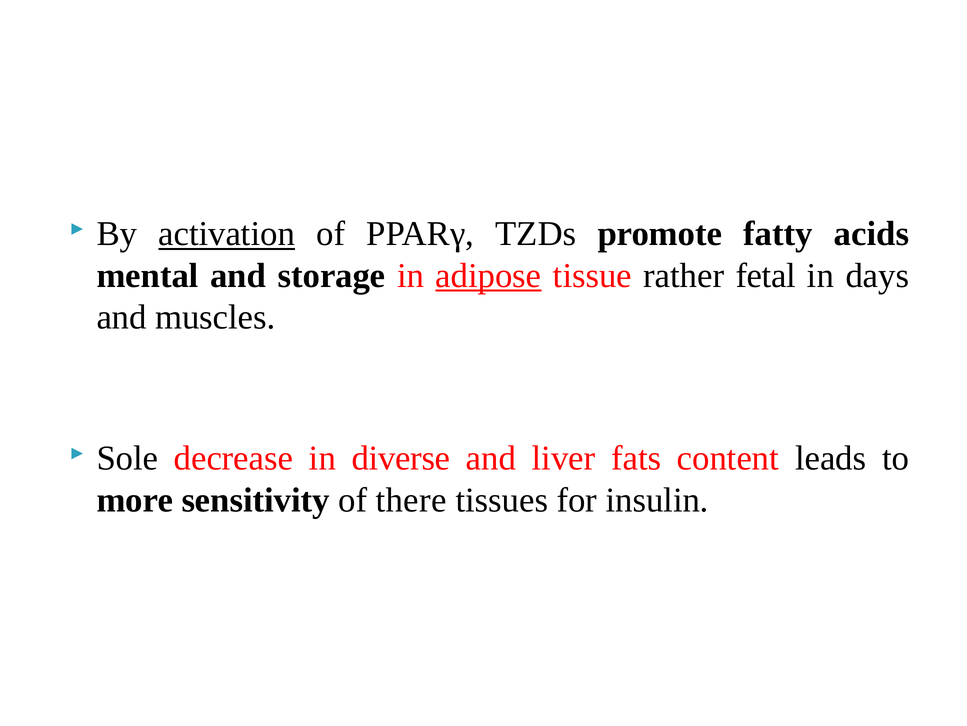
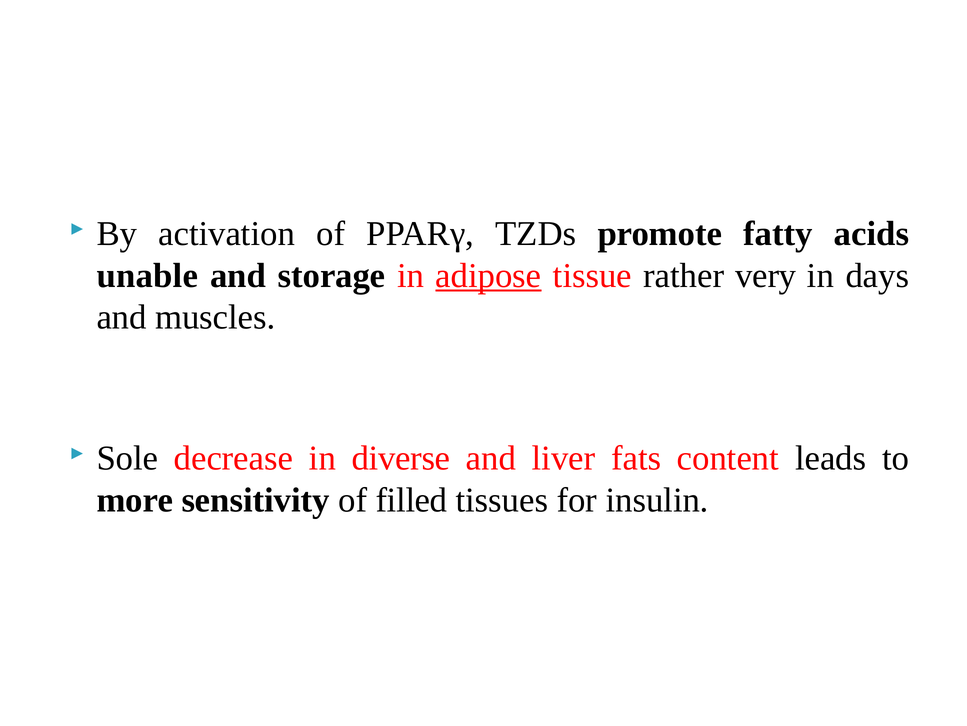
activation underline: present -> none (227, 234)
mental: mental -> unable (147, 275)
fetal: fetal -> very (766, 275)
there: there -> filled (412, 500)
